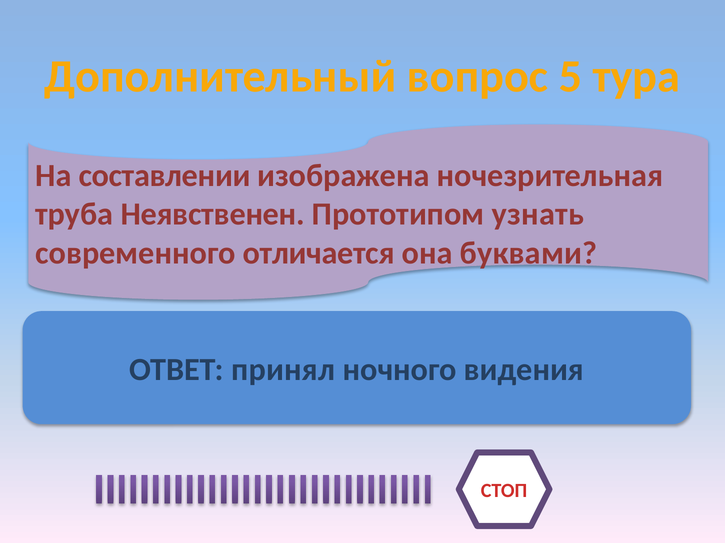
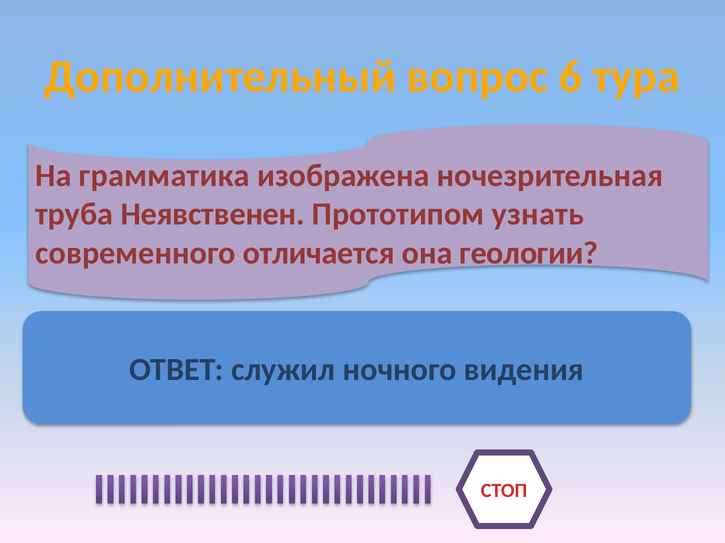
5: 5 -> 6 (570, 76)
составлении: составлении -> грамматика (164, 176)
буквами: буквами -> геологии (529, 253)
принял: принял -> служил (283, 370)
